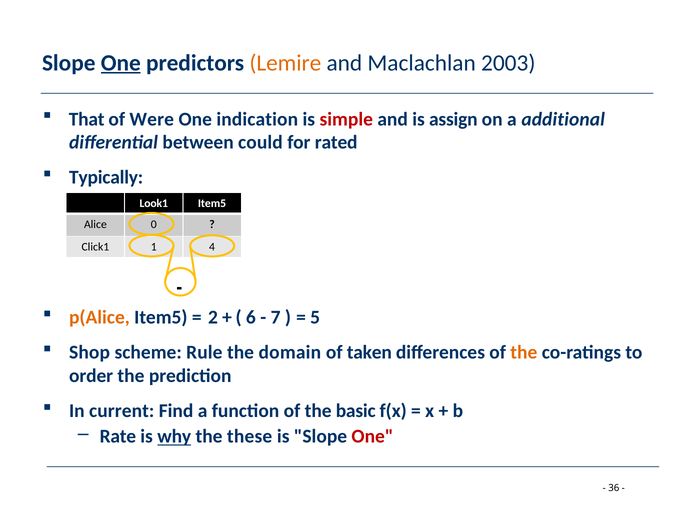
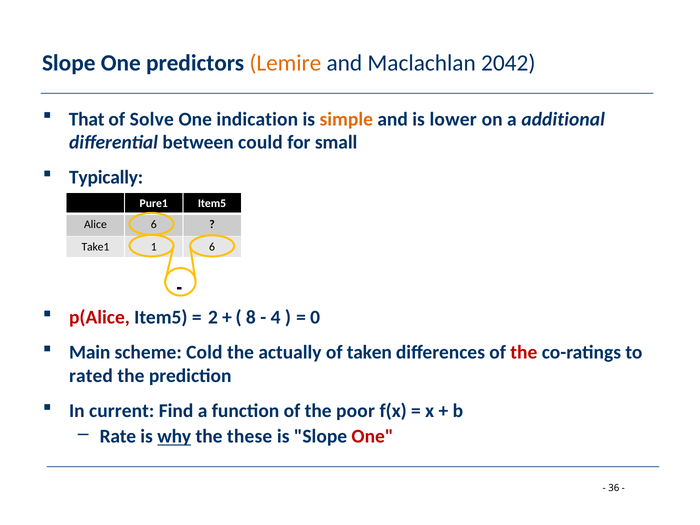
One underline: present -> none (121, 63)
2003: 2003 -> 2042 (508, 63)
Were: Were -> Solve (152, 119)
simple colour: red -> orange (346, 119)
assign: assign -> lower (453, 119)
rated: rated -> small (336, 142)
Look1: Look1 -> Pure1 (154, 203)
Alice 0: 0 -> 6 (154, 224)
Click1: Click1 -> Take1 (95, 247)
1 4: 4 -> 6 (212, 247)
p(Alice colour: orange -> red (99, 317)
6: 6 -> 8 (251, 318)
7: 7 -> 4 (276, 318)
5: 5 -> 0 (315, 318)
Shop: Shop -> Main (90, 352)
Rule: Rule -> Cold (204, 352)
domain: domain -> actually (290, 352)
the colour: orange -> red (524, 352)
order: order -> rated (91, 376)
basic: basic -> poor (356, 411)
